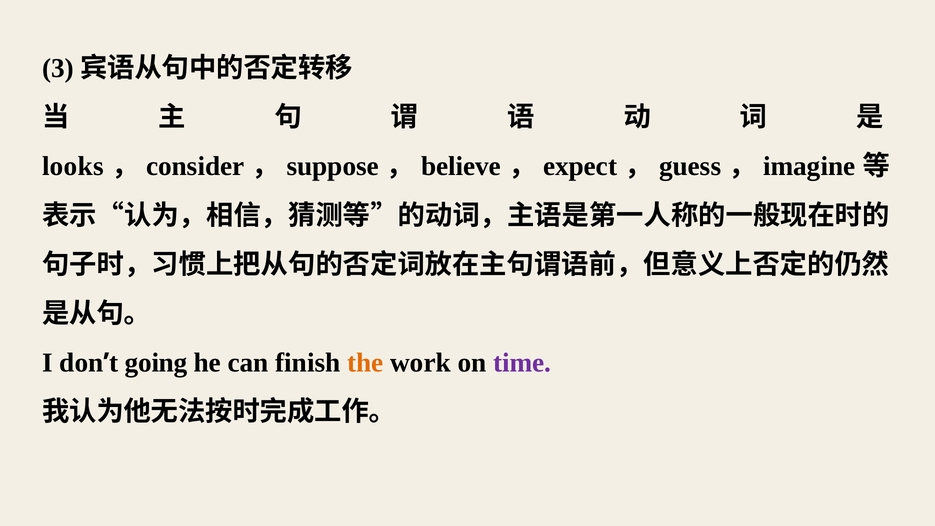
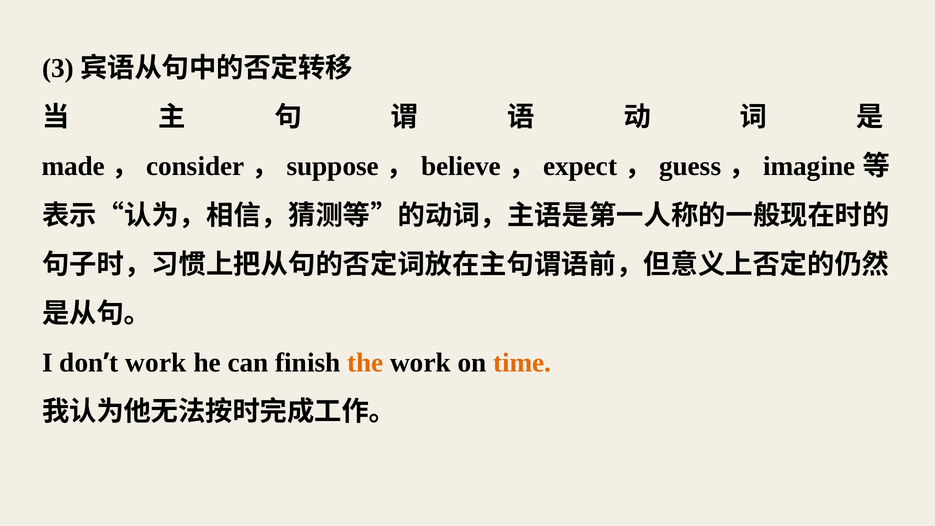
looks: looks -> made (73, 166)
going: going -> work (156, 363)
time colour: purple -> orange (522, 363)
